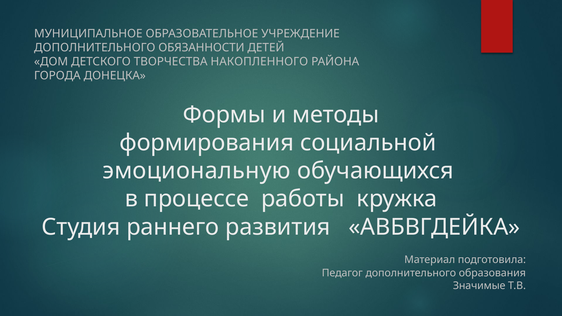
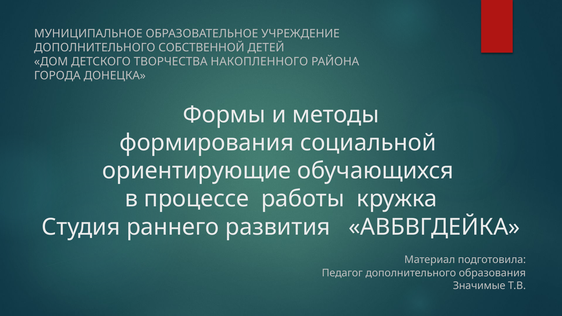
ОБЯЗАННОСТИ: ОБЯЗАННОСТИ -> СОБСТВЕННОЙ (201, 48)
эмоциональную: эмоциональную -> ориентирующие (197, 171)
